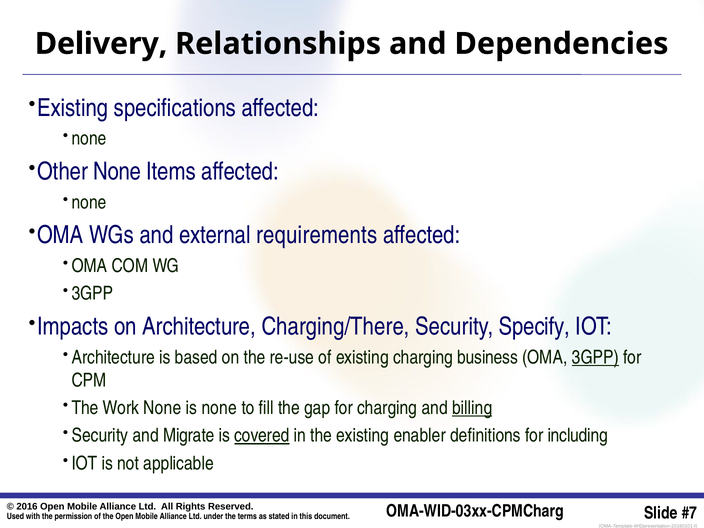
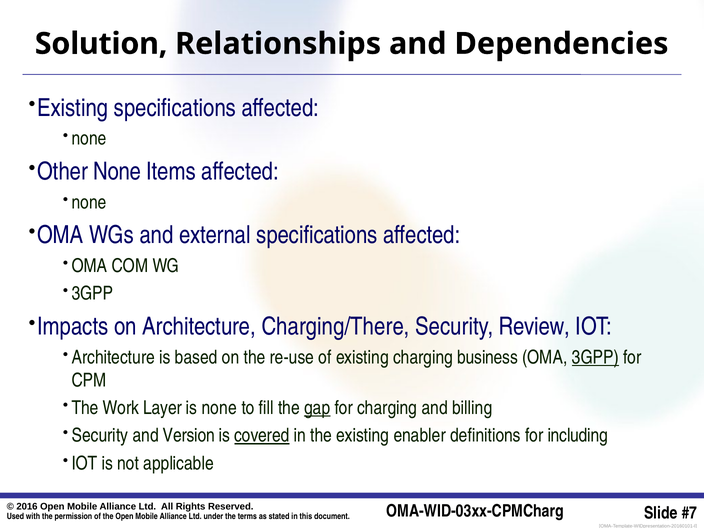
Delivery: Delivery -> Solution (101, 44)
external requirements: requirements -> specifications (317, 235)
Specify: Specify -> Review (534, 327)
Work None: None -> Layer (163, 408)
gap underline: none -> present (317, 408)
billing underline: present -> none (472, 408)
Migrate: Migrate -> Version (189, 436)
